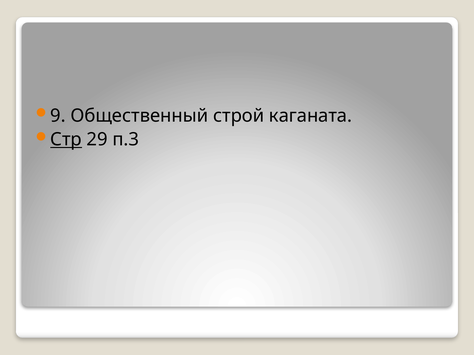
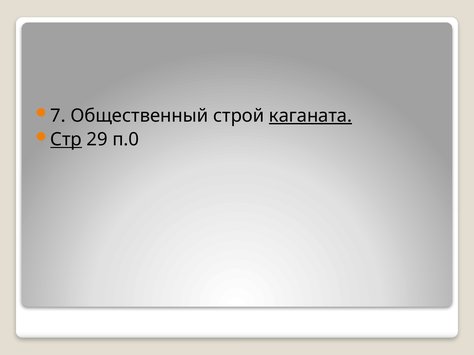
9: 9 -> 7 (58, 116)
каганата underline: none -> present (311, 116)
п.3: п.3 -> п.0 (126, 140)
